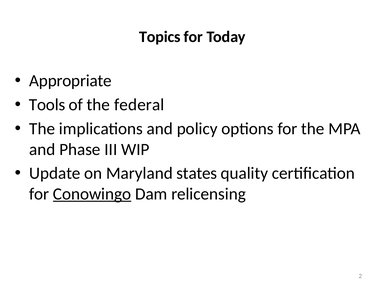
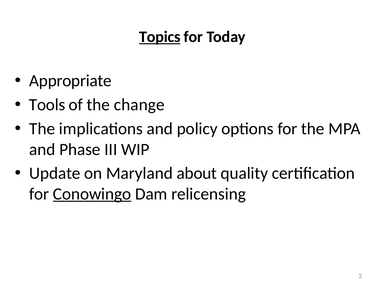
Topics underline: none -> present (160, 37)
federal: federal -> change (139, 105)
states: states -> about (197, 173)
